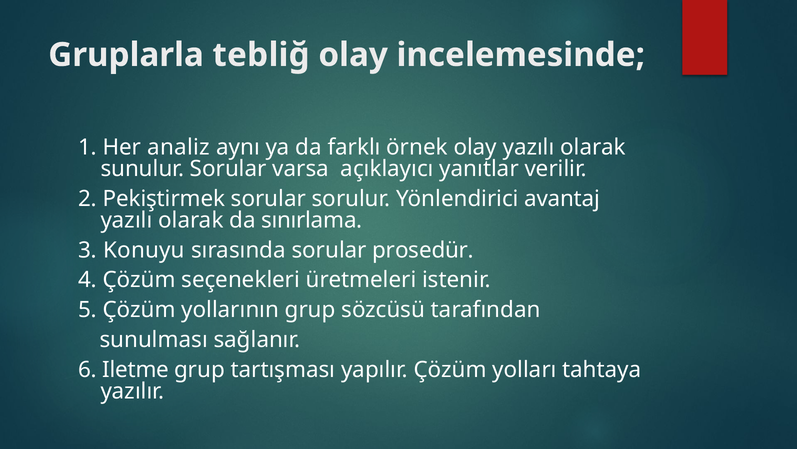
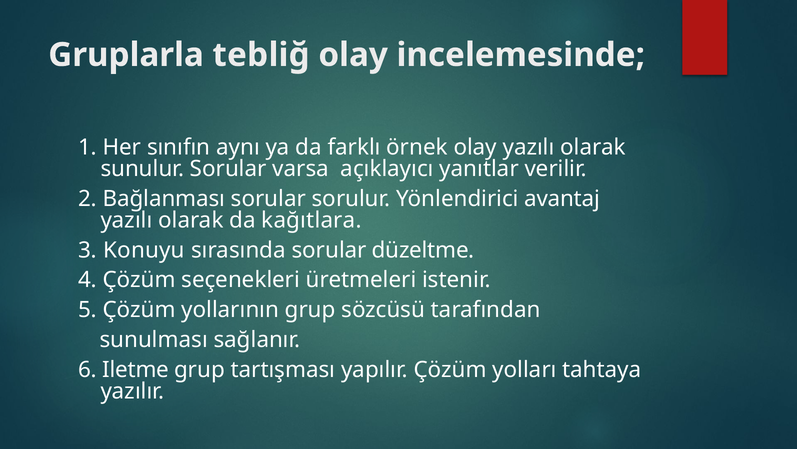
analiz: analiz -> sınıfın (179, 147)
Pekiştirmek: Pekiştirmek -> Bağlanması (164, 198)
sınırlama: sınırlama -> kağıtlara (312, 220)
prosedür: prosedür -> düzeltme (423, 250)
